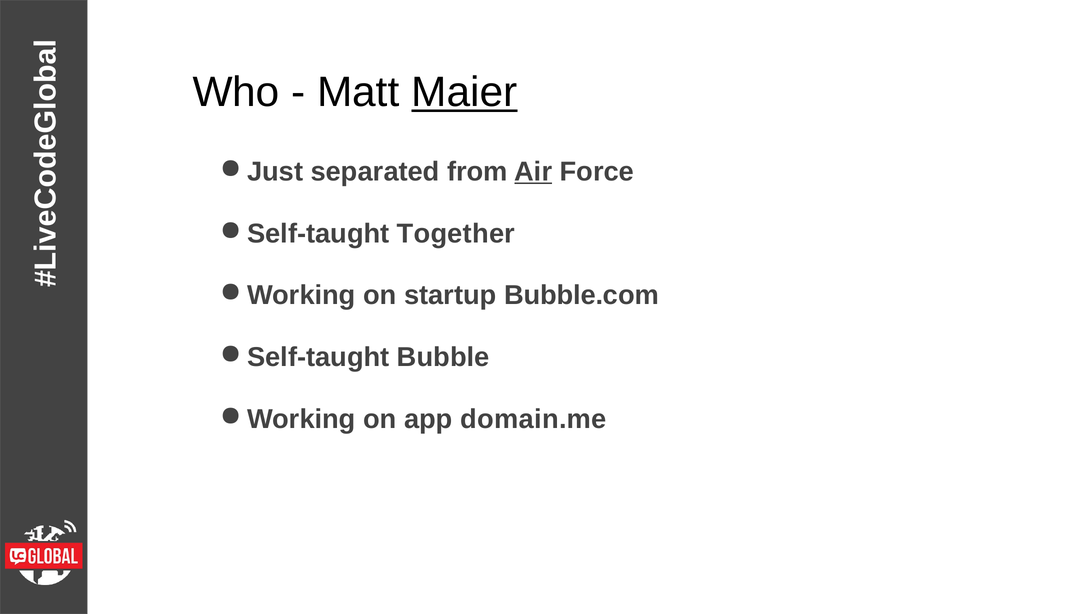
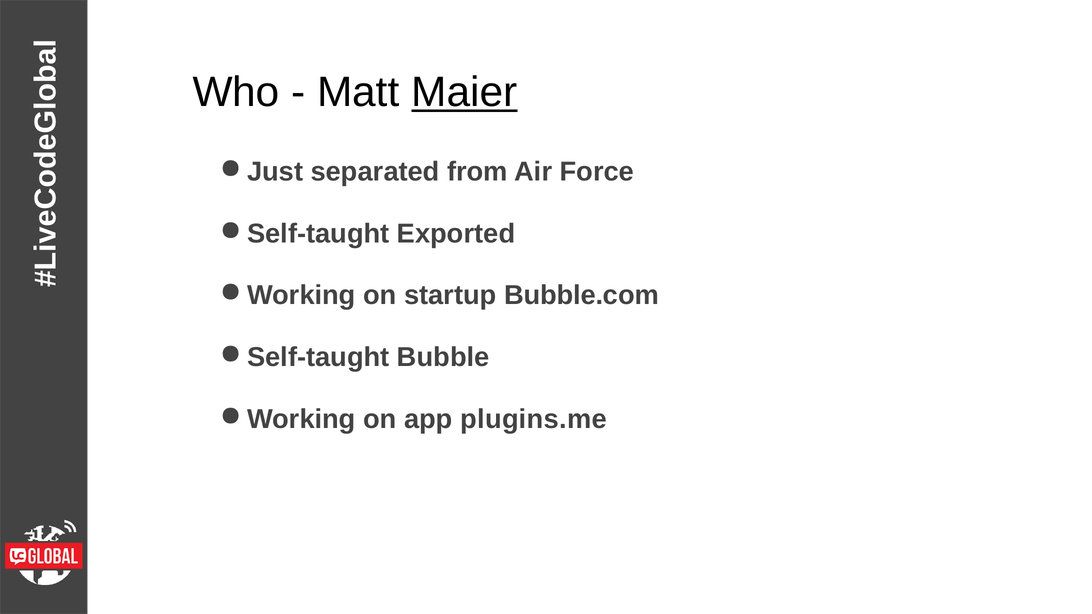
Air underline: present -> none (533, 172)
Together: Together -> Exported (456, 234)
domain.me: domain.me -> plugins.me (534, 419)
